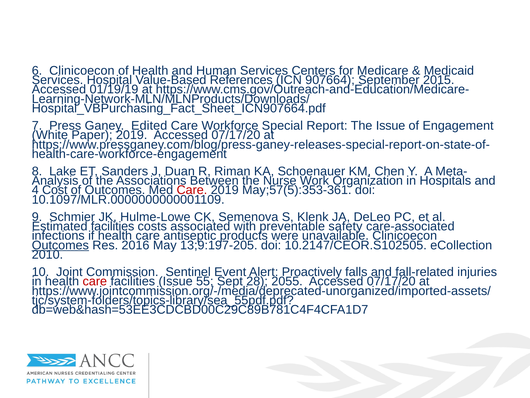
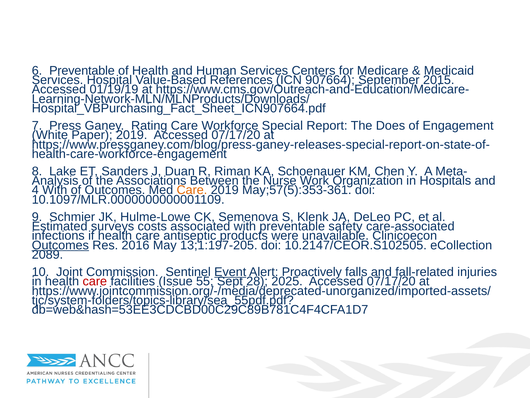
6 Clinicoecon: Clinicoecon -> Preventable (82, 71)
Edited: Edited -> Rating (149, 126)
The Issue: Issue -> Does (390, 126)
4 Cost: Cost -> With (55, 190)
Care colour: red -> orange (192, 190)
Estimated facilities: facilities -> surveys (113, 226)
13;9:197-205: 13;9:197-205 -> 13;1:197-205 (219, 245)
2010: 2010 -> 2089 (47, 254)
Event underline: none -> present (230, 272)
2055: 2055 -> 2025 (287, 281)
